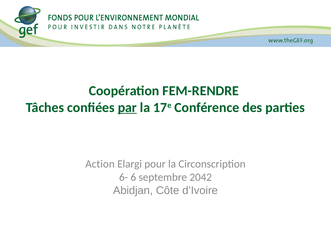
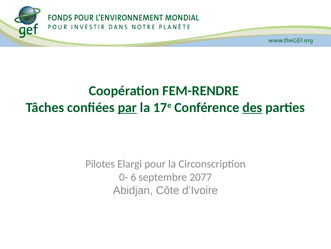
des underline: none -> present (252, 107)
Action: Action -> Pilotes (100, 163)
6-: 6- -> 0- (124, 177)
2042: 2042 -> 2077 (201, 177)
